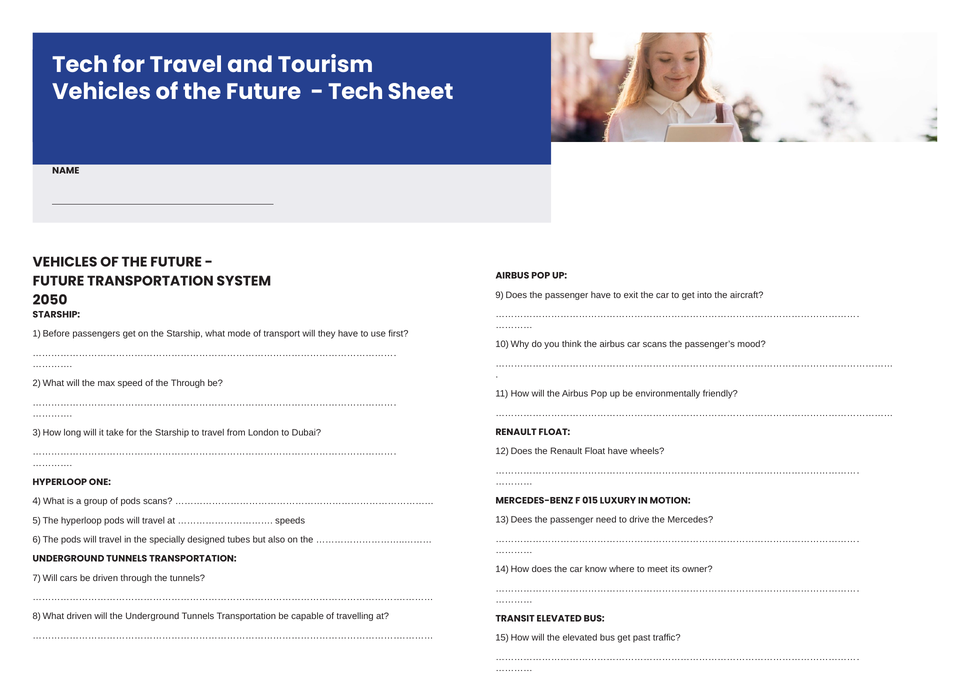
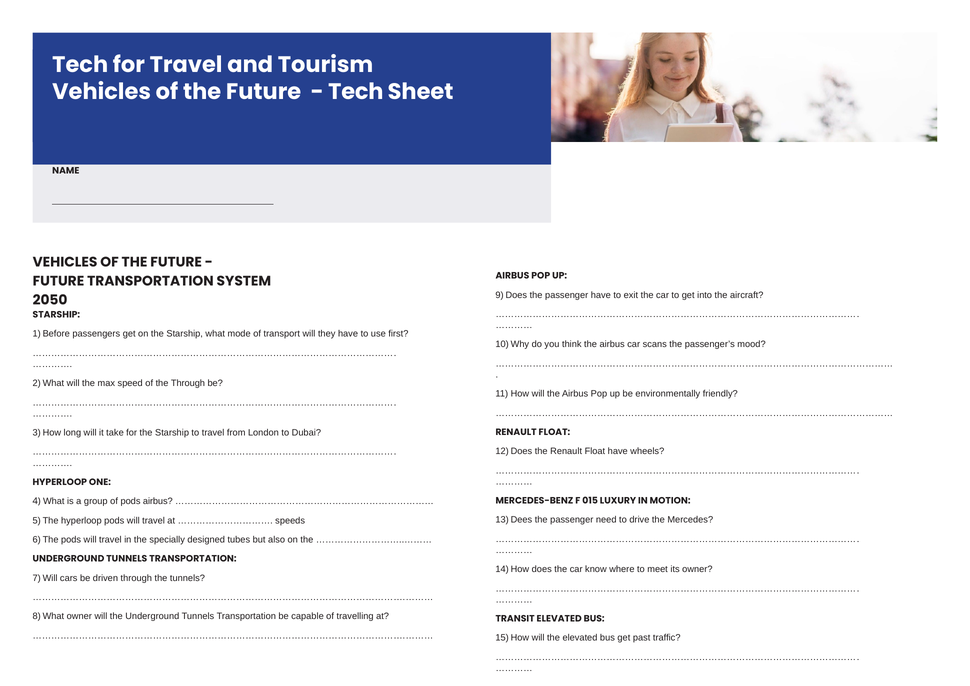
pods scans: scans -> airbus (158, 501)
driven: driven -> owner (79, 616)
